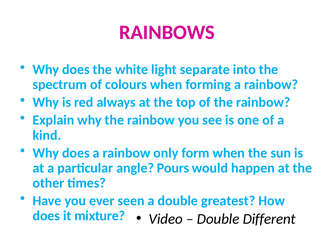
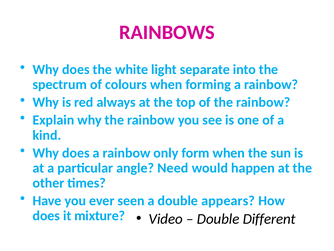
Pours: Pours -> Need (173, 168)
greatest: greatest -> appears (228, 200)
